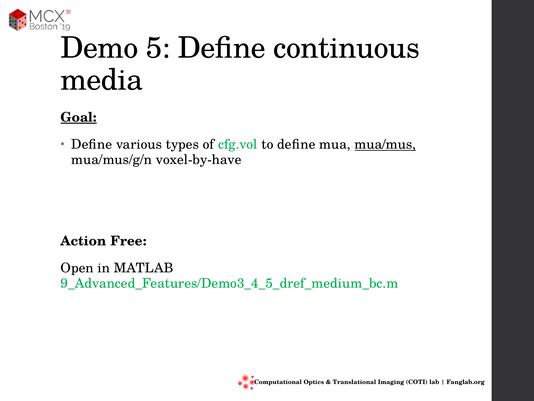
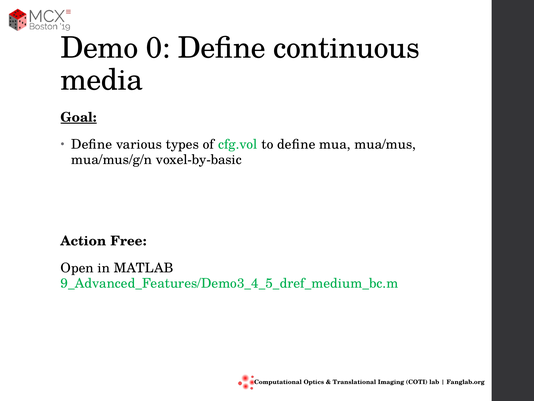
5: 5 -> 0 (158, 48)
mua/mus underline: present -> none (385, 144)
voxel-by-have: voxel-by-have -> voxel-by-basic (199, 160)
